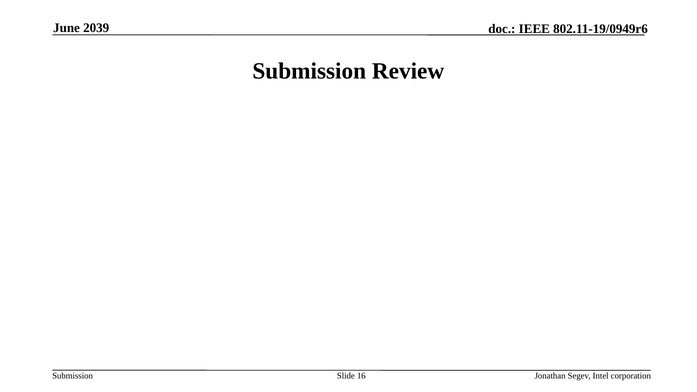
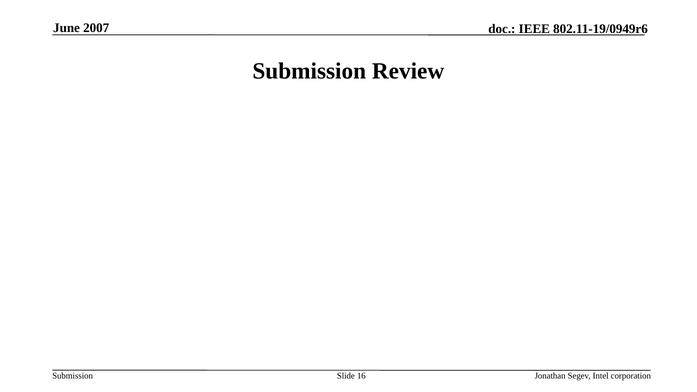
2039: 2039 -> 2007 (96, 28)
